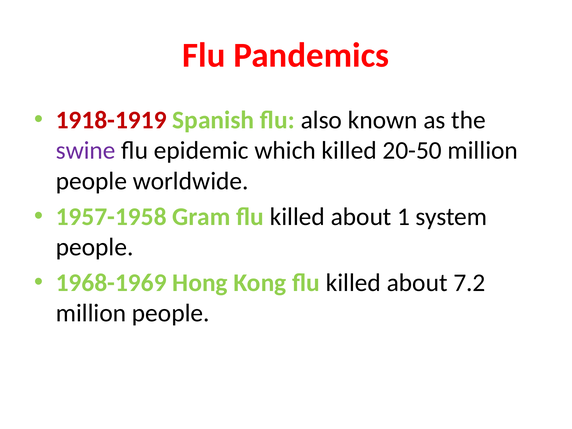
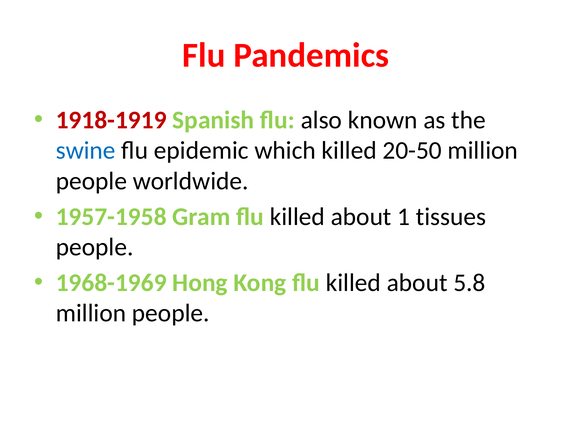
swine colour: purple -> blue (86, 151)
system: system -> tissues (451, 217)
7.2: 7.2 -> 5.8 (469, 283)
